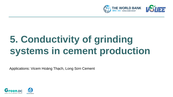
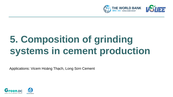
Conductivity: Conductivity -> Composition (50, 40)
